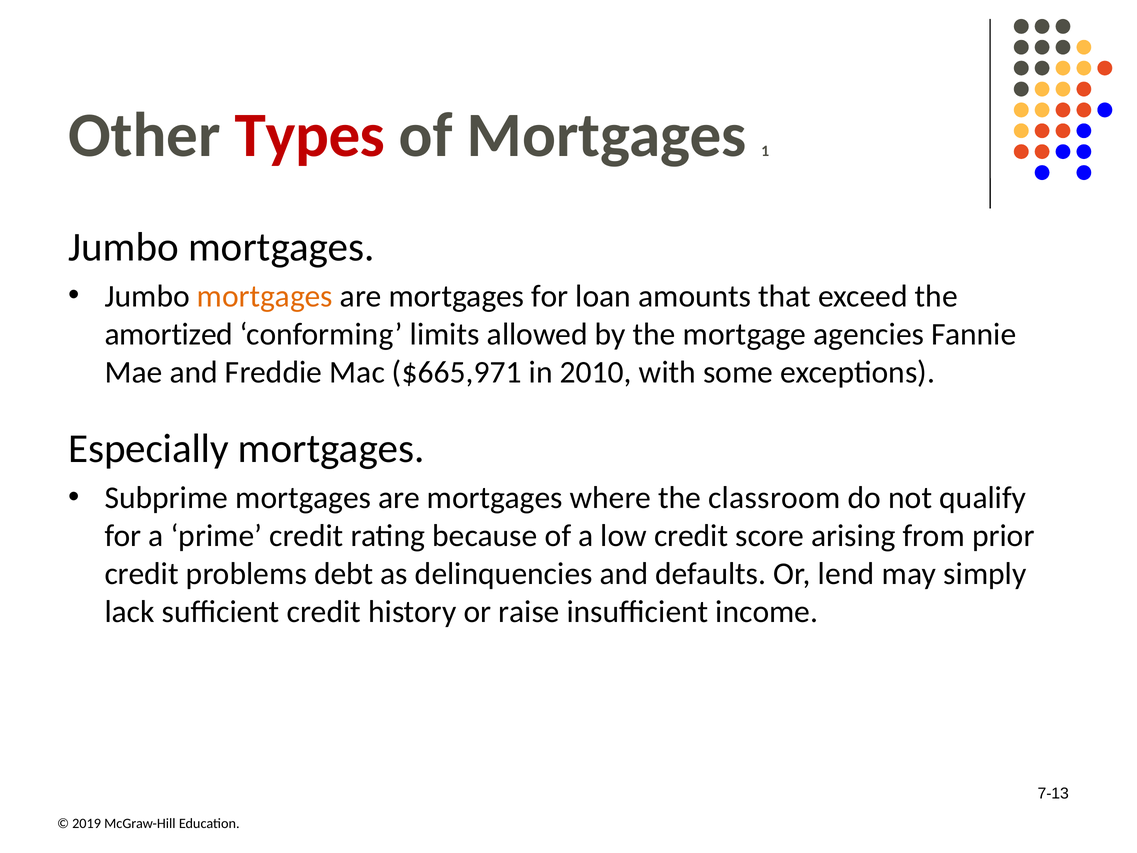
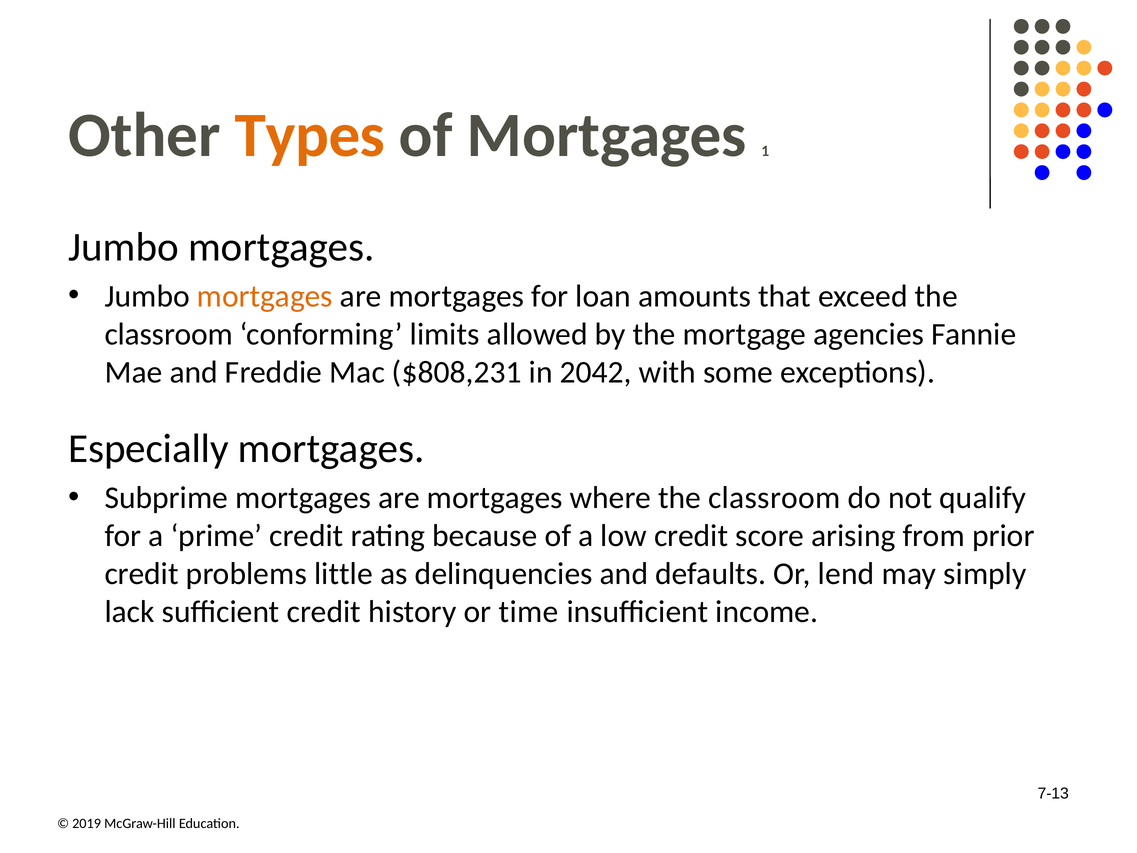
Types colour: red -> orange (310, 136)
amortized: amortized -> classroom (169, 334)
$665,971: $665,971 -> $808,231 (457, 372)
2010: 2010 -> 2042 (596, 372)
debt: debt -> little (344, 574)
raise: raise -> time (529, 611)
